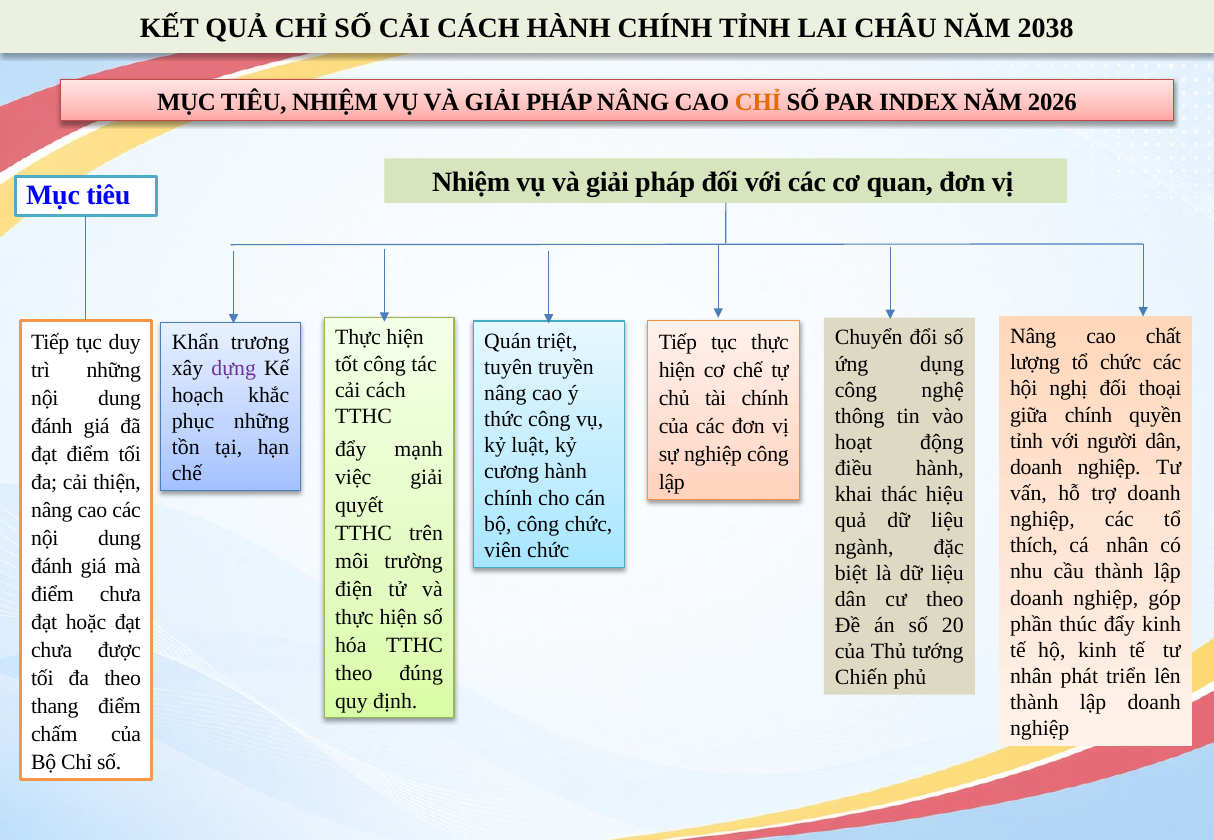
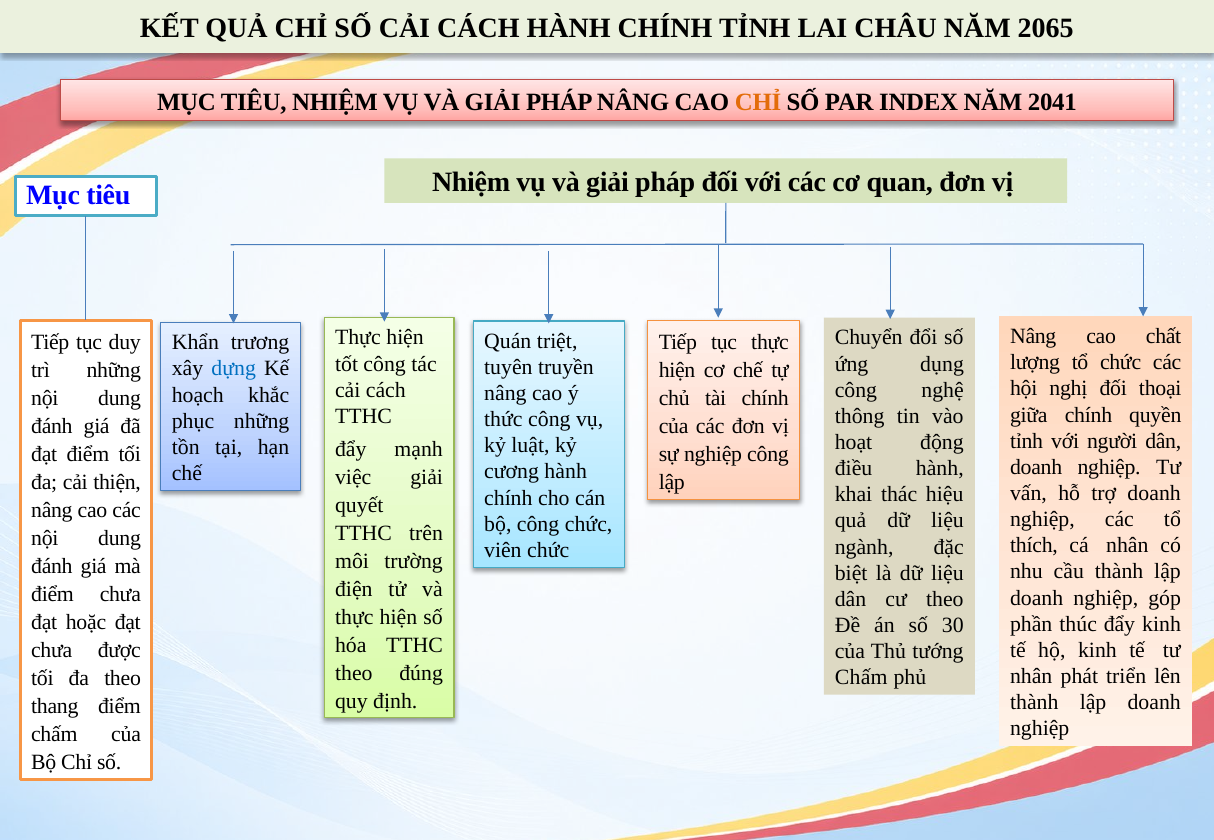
2038: 2038 -> 2065 (1046, 28)
2026: 2026 -> 2041 (1052, 102)
dựng colour: purple -> blue (234, 369)
20: 20 -> 30 (953, 626)
Chiến: Chiến -> Chấm (861, 678)
